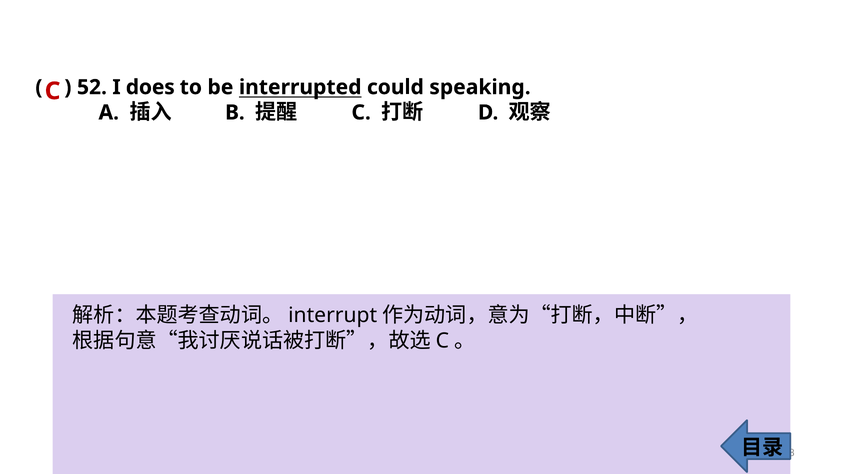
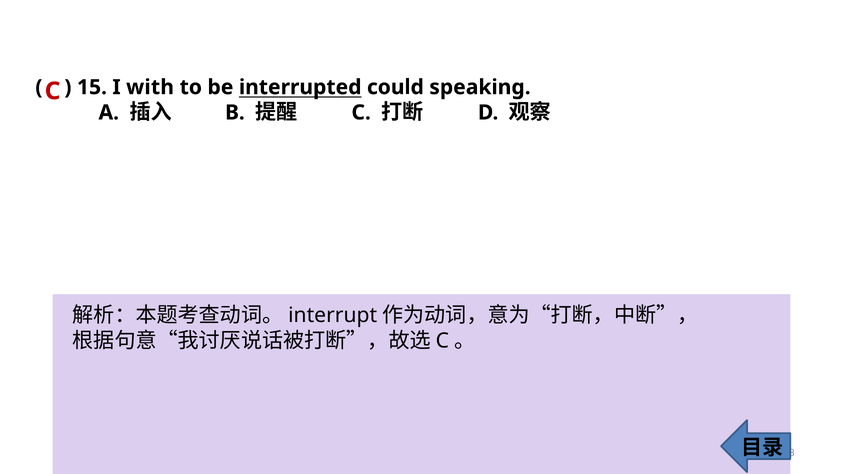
52: 52 -> 15 (92, 87)
does: does -> with (150, 87)
